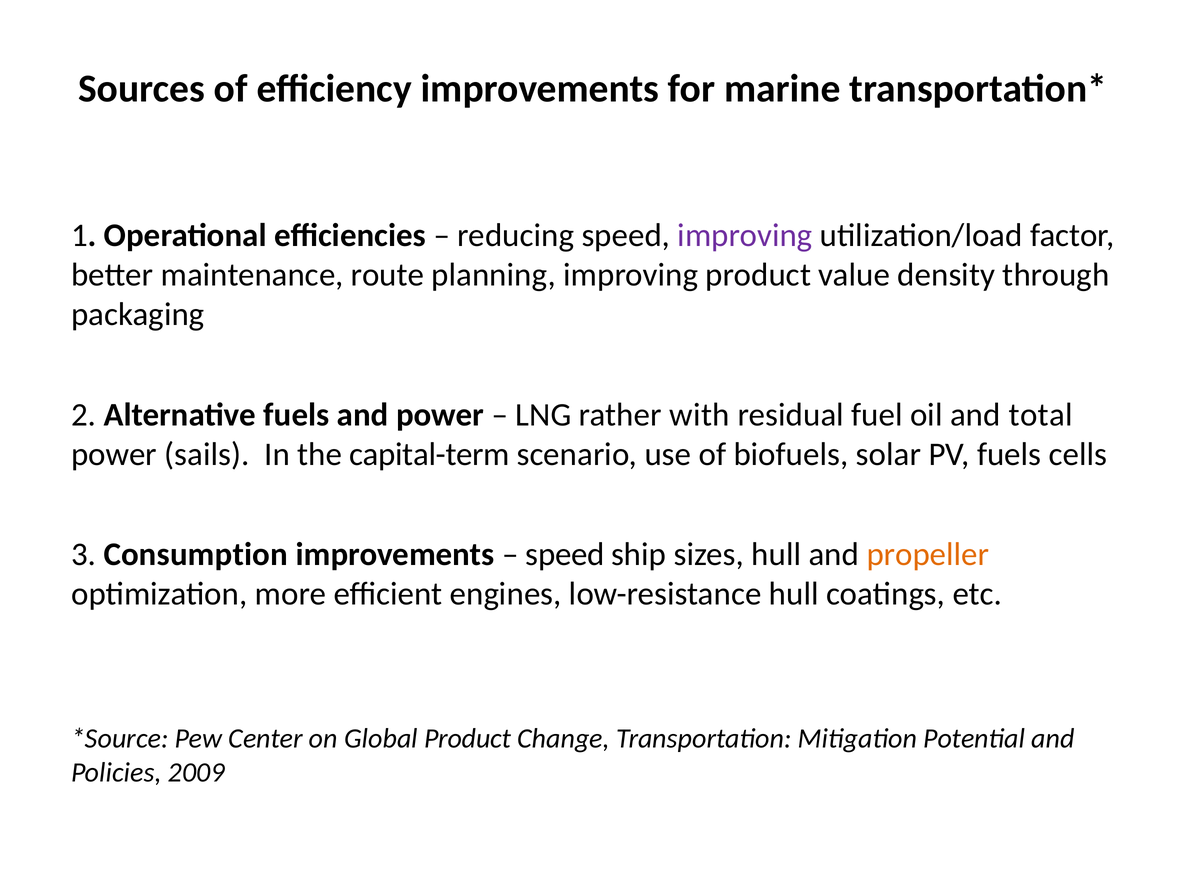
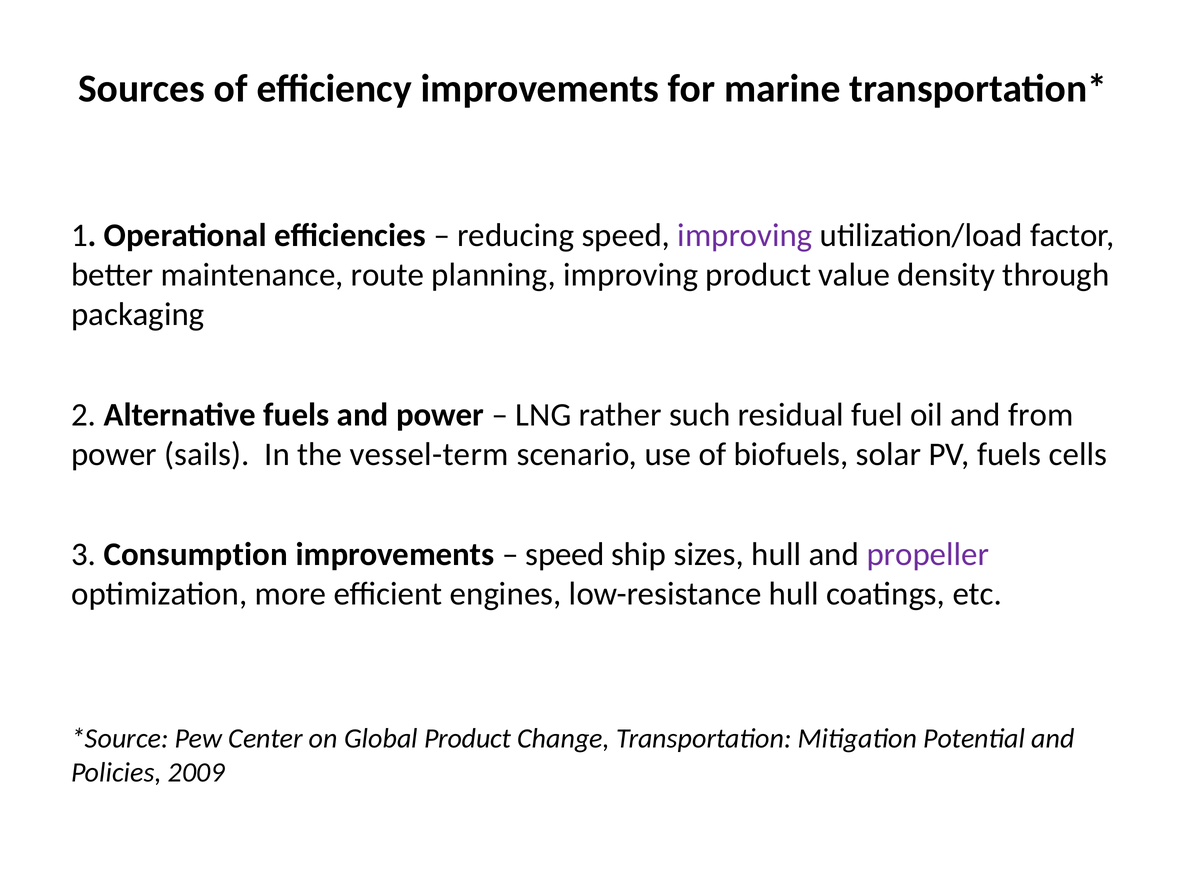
with: with -> such (700, 415)
total: total -> from (1041, 415)
capital-term: capital-term -> vessel-term (429, 454)
propeller colour: orange -> purple (928, 555)
